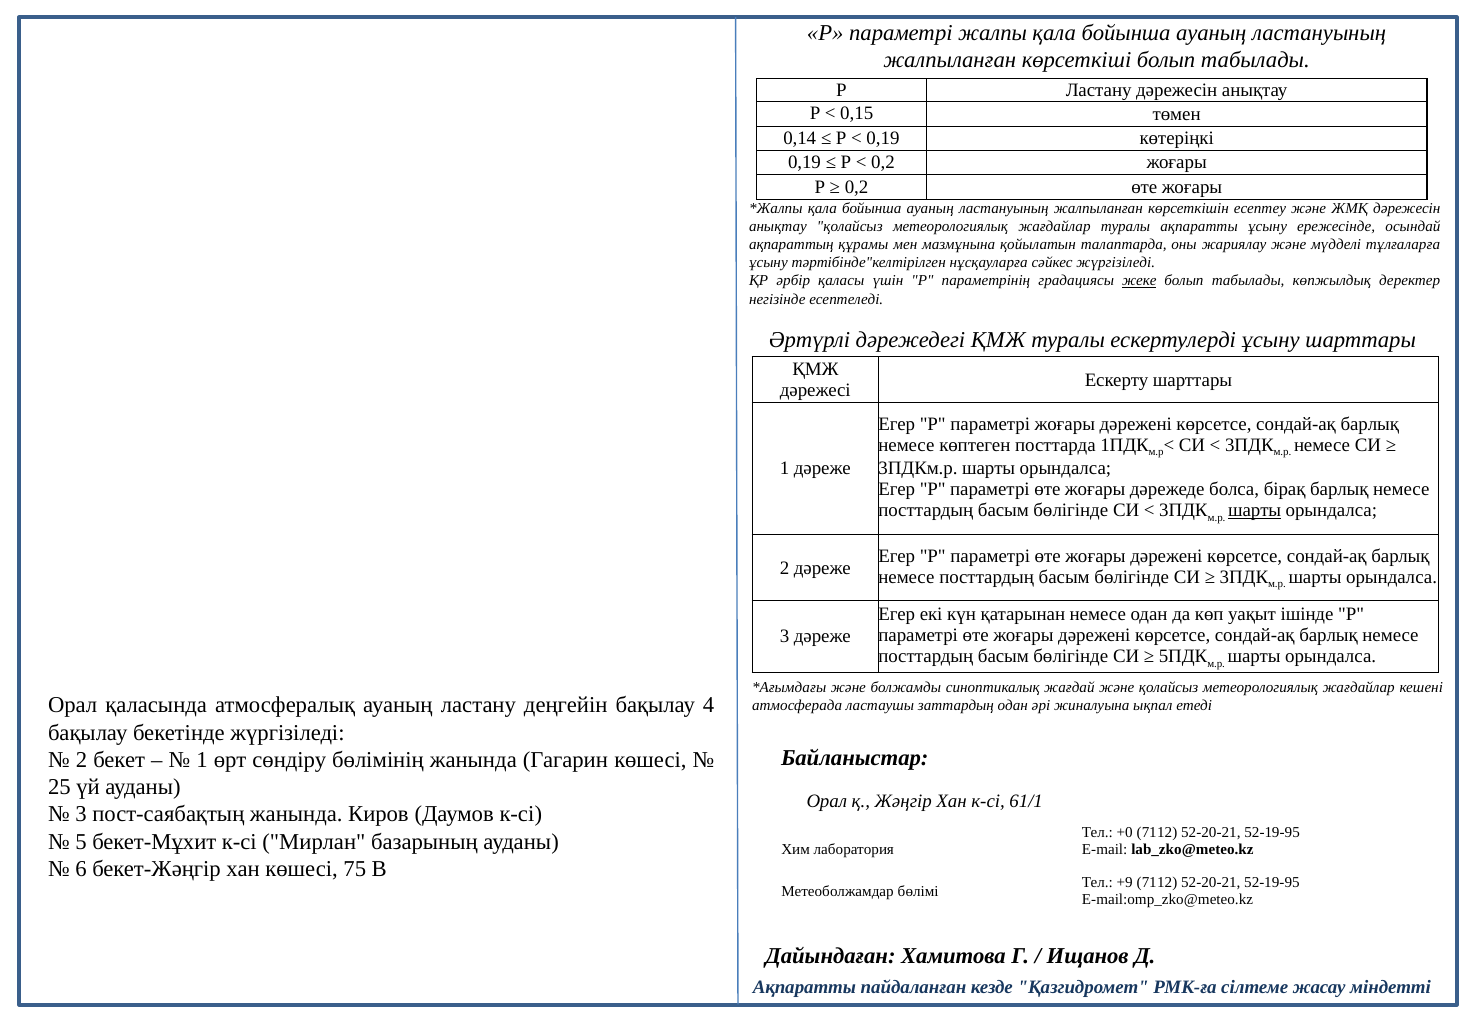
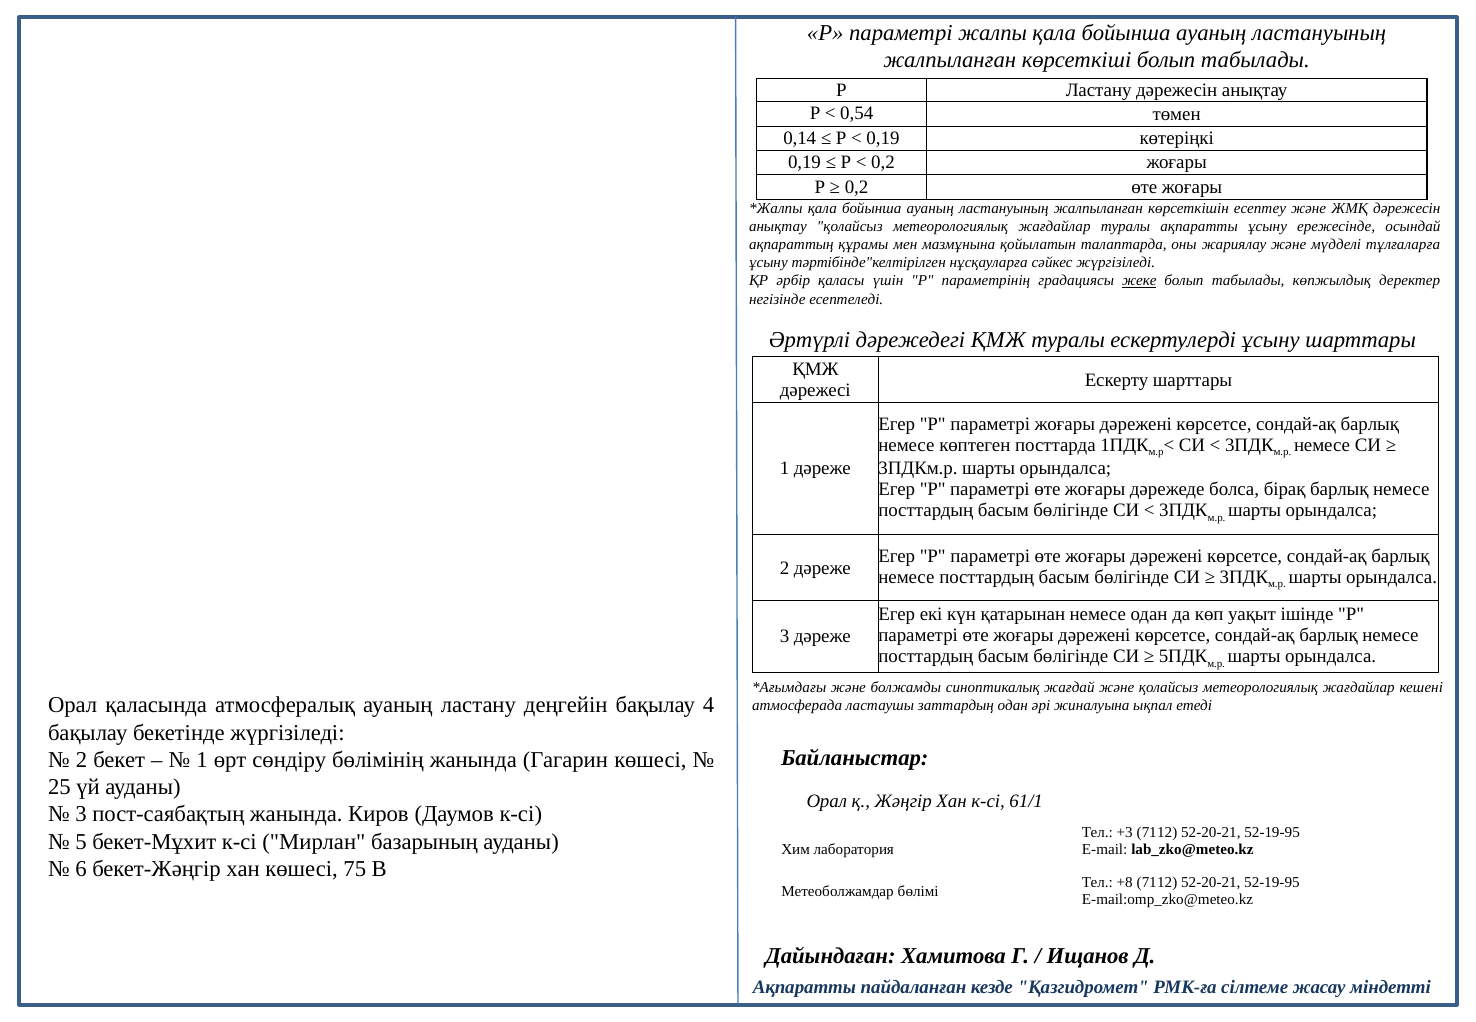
0,15: 0,15 -> 0,54 (857, 114)
шарты underline: present -> none (1255, 510)
+0: +0 -> +3 (1125, 833)
+9: +9 -> +8 (1125, 883)
